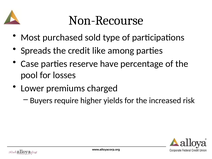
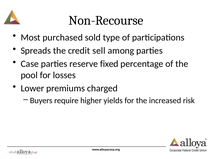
like: like -> sell (99, 51)
have: have -> fixed (109, 64)
